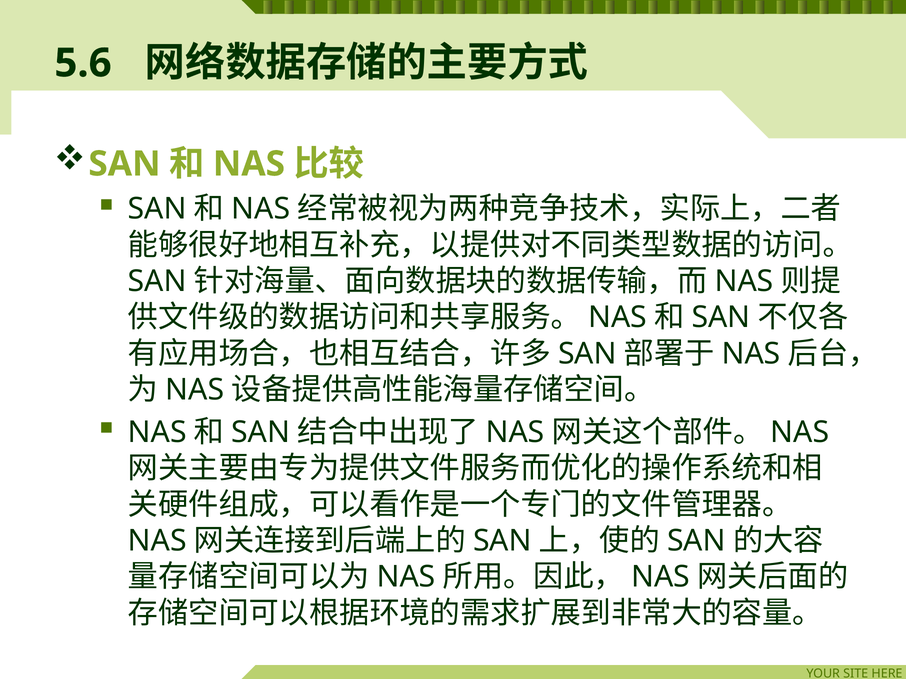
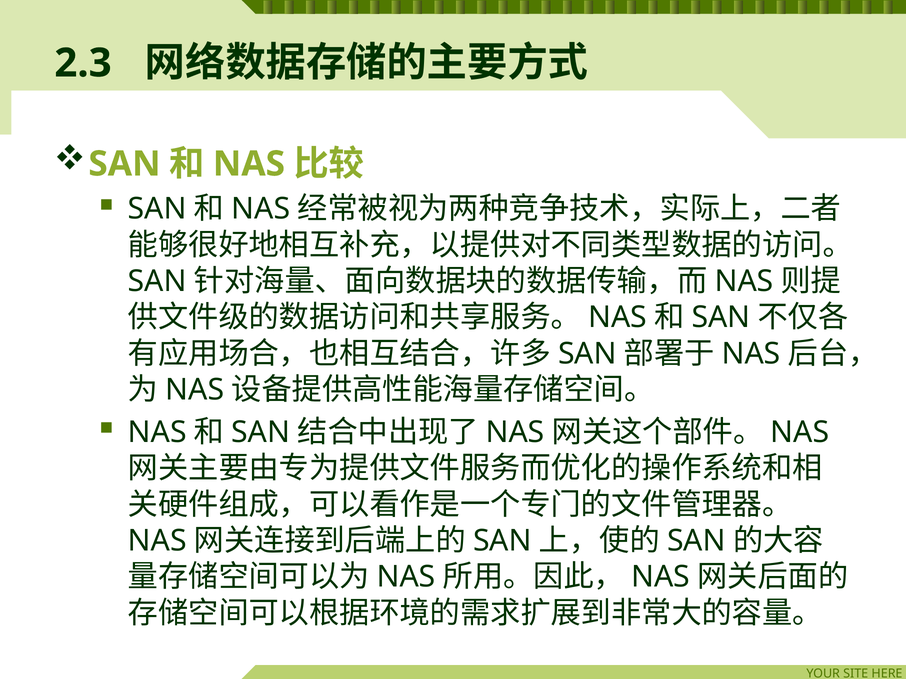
5.6: 5.6 -> 2.3 (83, 63)
